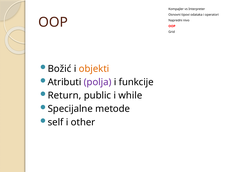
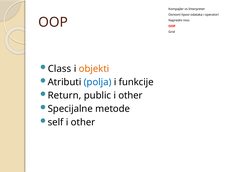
Božić: Božić -> Class (60, 69)
polja colour: purple -> blue (98, 82)
public i while: while -> other (130, 95)
